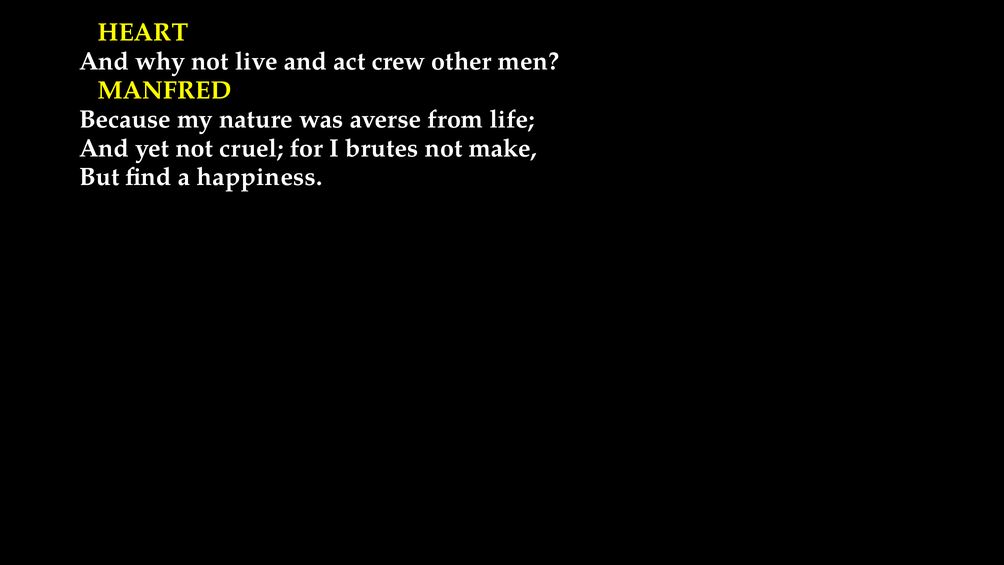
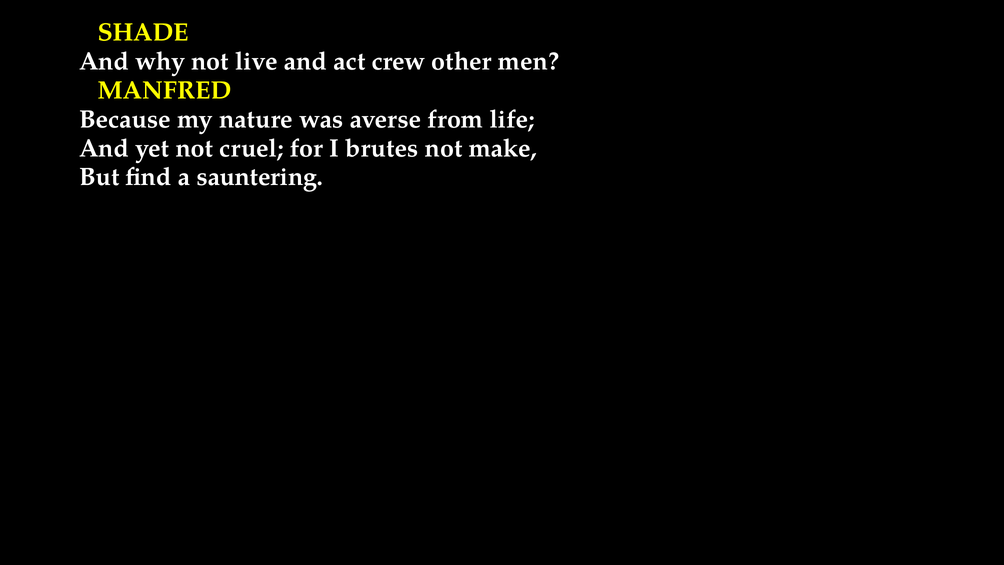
HEART: HEART -> SHADE (143, 33)
happiness: happiness -> sauntering (260, 177)
